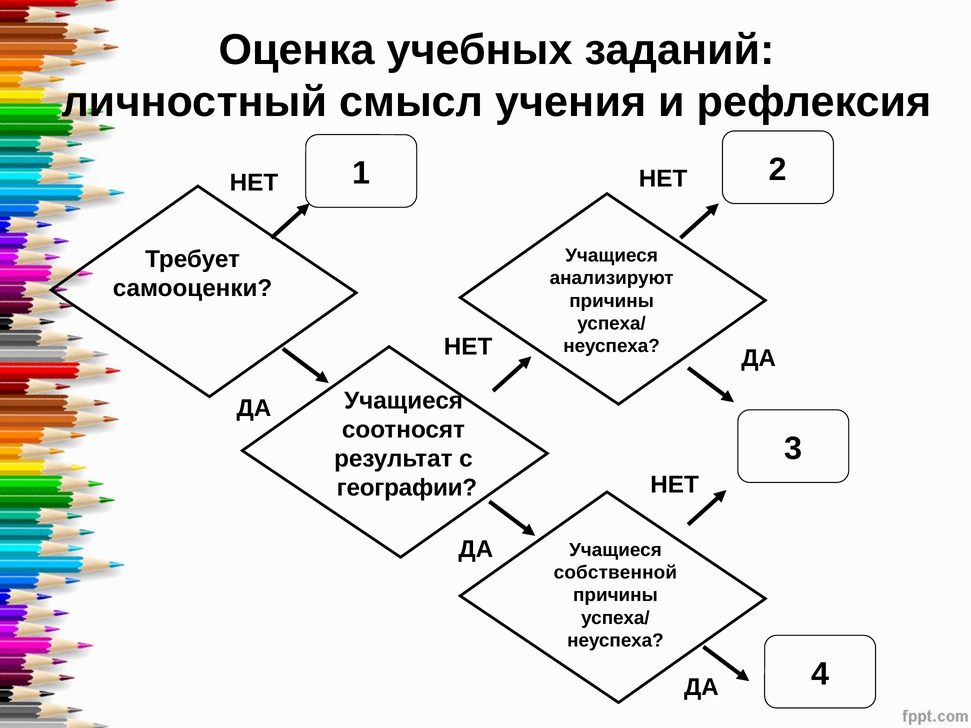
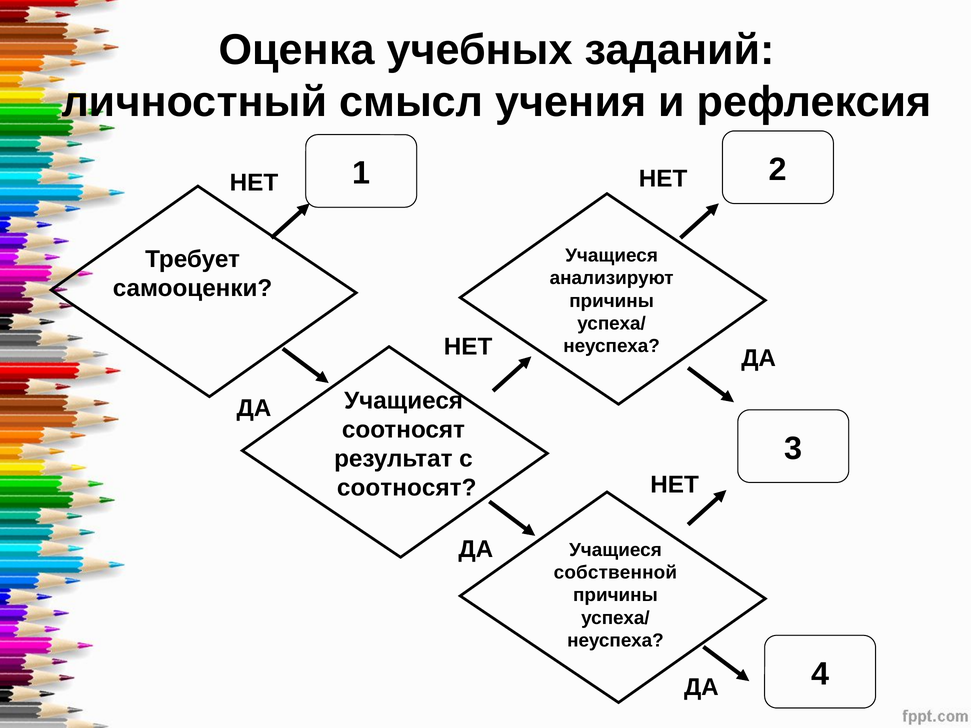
географии: географии -> соотносят (407, 488)
